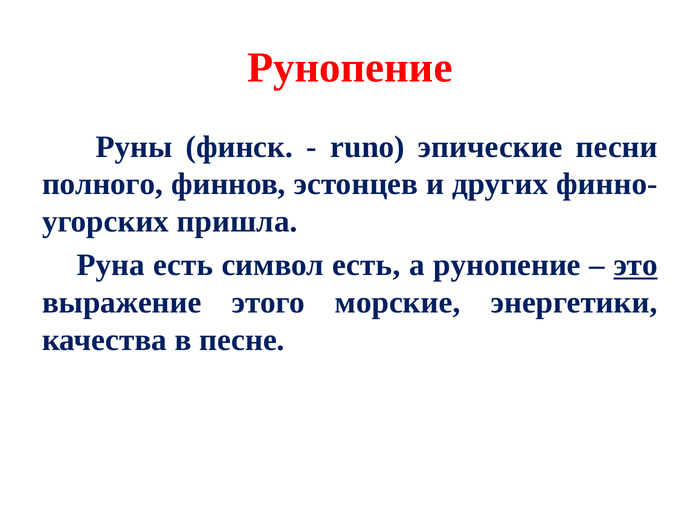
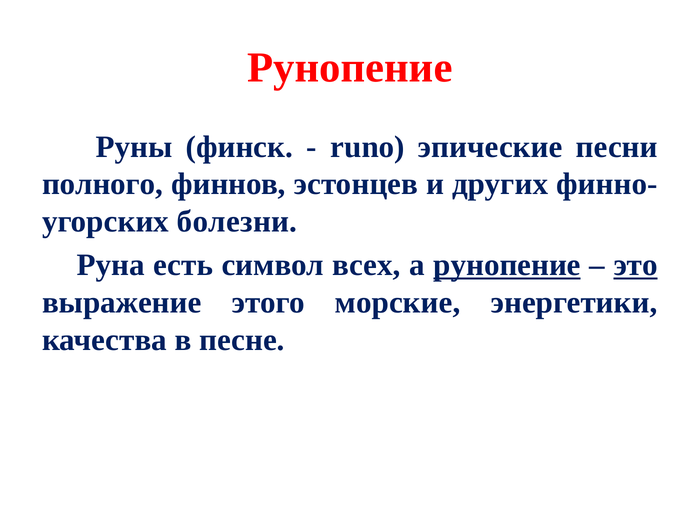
пришла: пришла -> болезни (237, 222)
символ есть: есть -> всех (366, 265)
рунопение underline: none -> present (507, 265)
